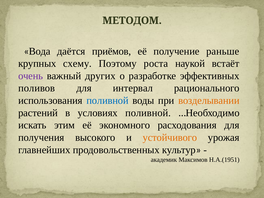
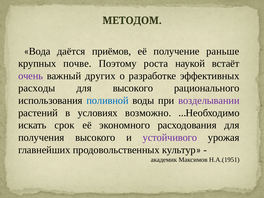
схему: схему -> почве (77, 64)
поливов: поливов -> расходы (37, 88)
для интервал: интервал -> высокого (133, 88)
возделывании colour: orange -> purple (209, 101)
условиях поливной: поливной -> возможно (148, 113)
этим: этим -> срок (64, 125)
устойчивого colour: orange -> purple (170, 138)
